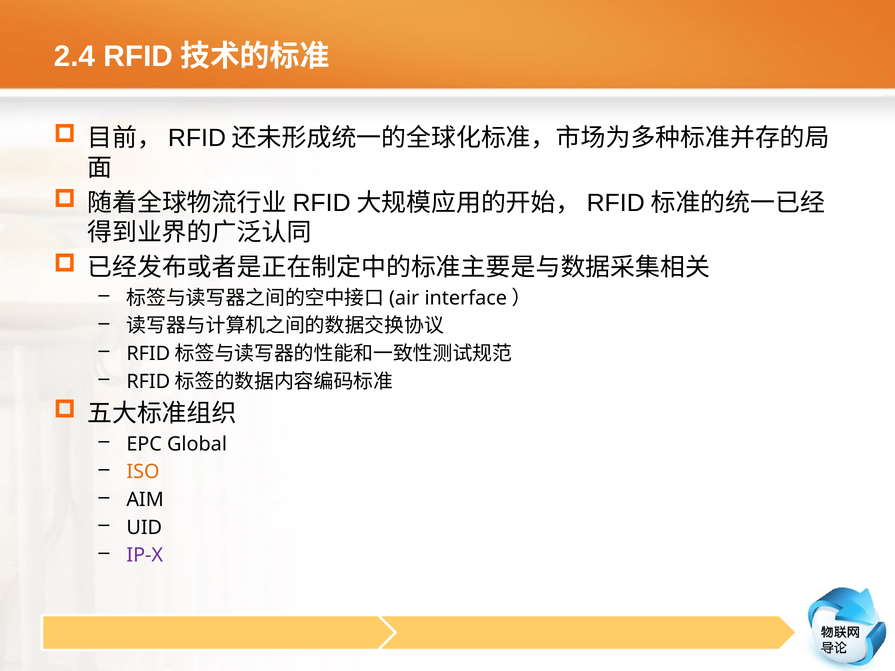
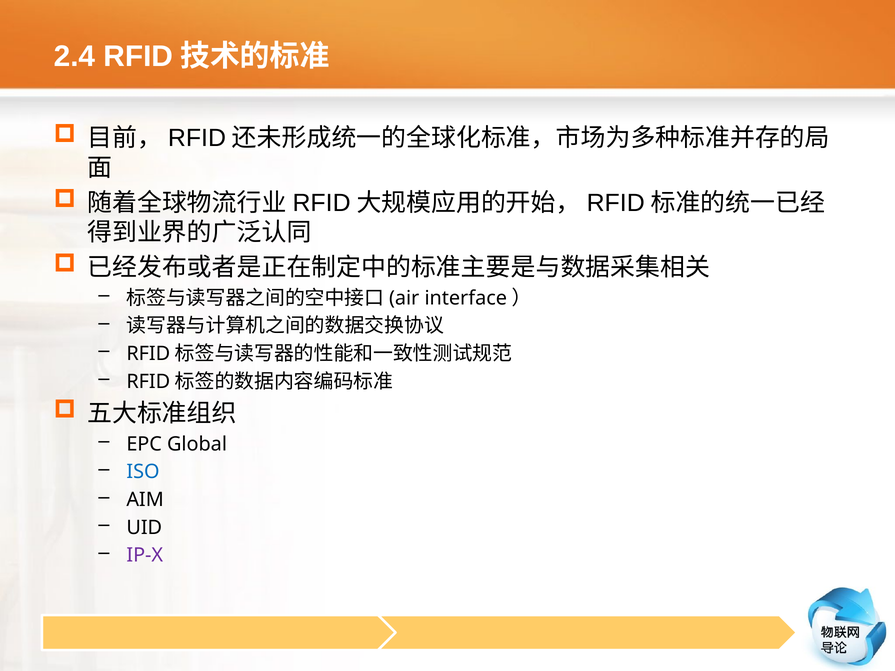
ISO colour: orange -> blue (143, 472)
